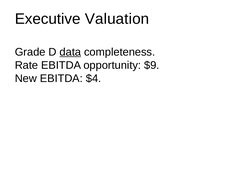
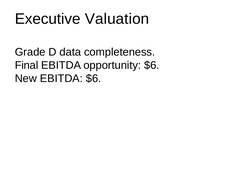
data underline: present -> none (70, 52)
Rate: Rate -> Final (27, 65)
opportunity $9: $9 -> $6 (152, 65)
EBITDA $4: $4 -> $6 (94, 78)
